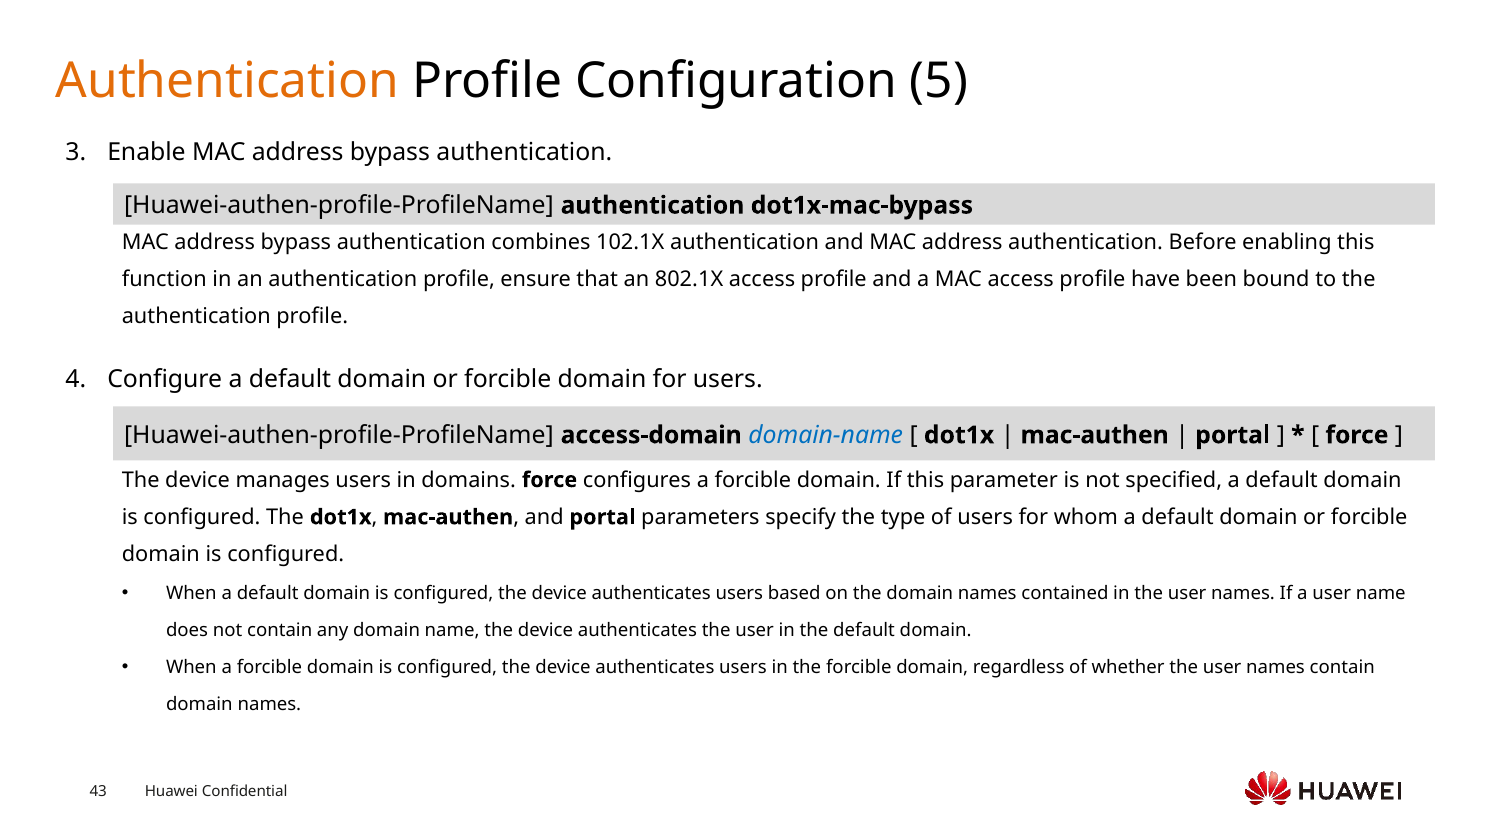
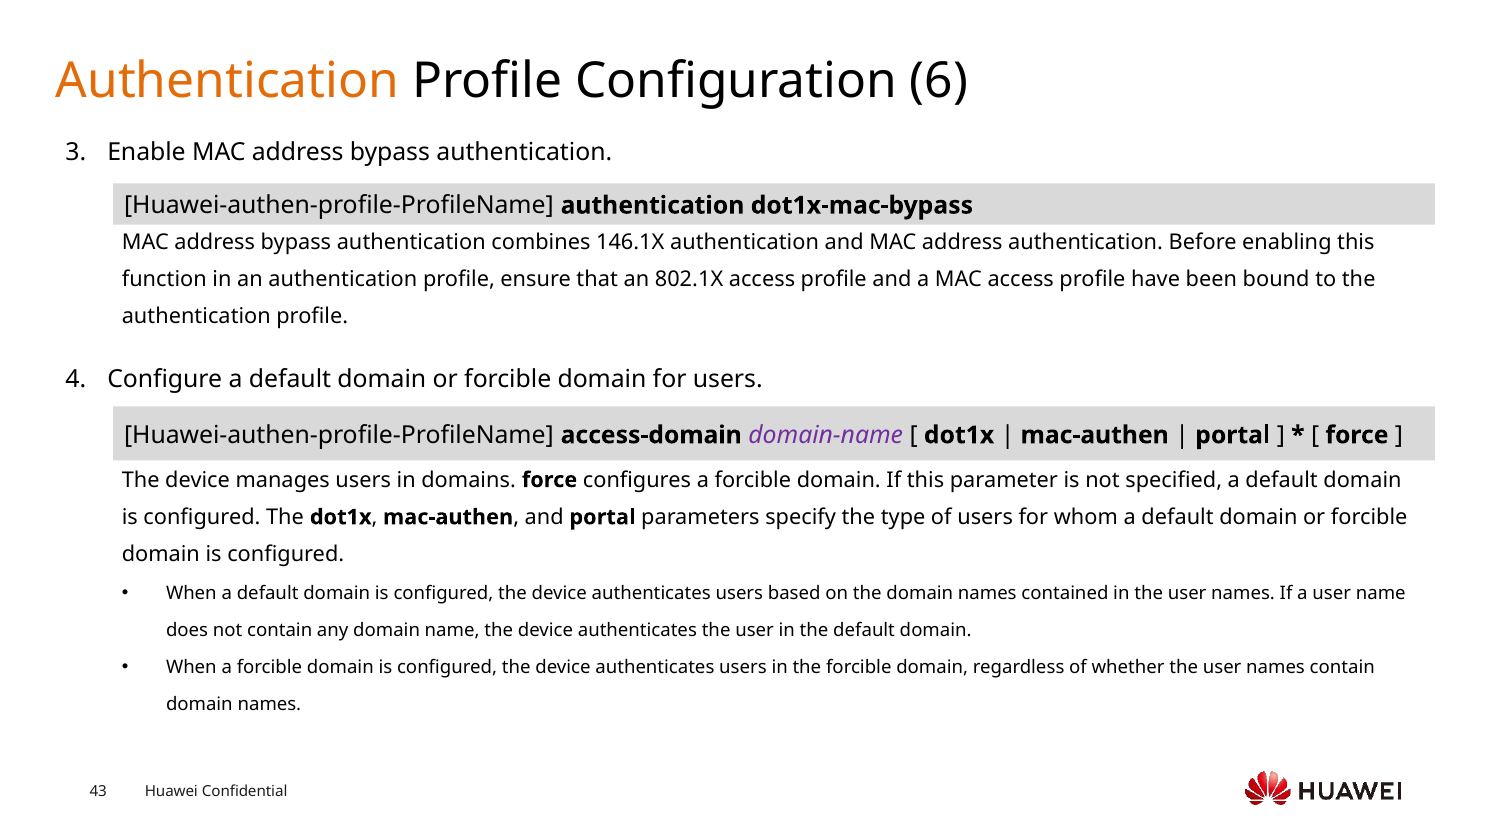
5: 5 -> 6 (939, 81)
102.1X: 102.1X -> 146.1X (630, 242)
domain-name colour: blue -> purple (826, 435)
